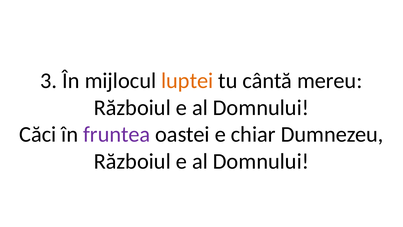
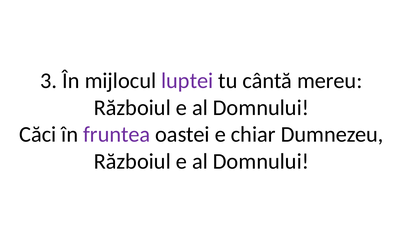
luptei colour: orange -> purple (187, 81)
